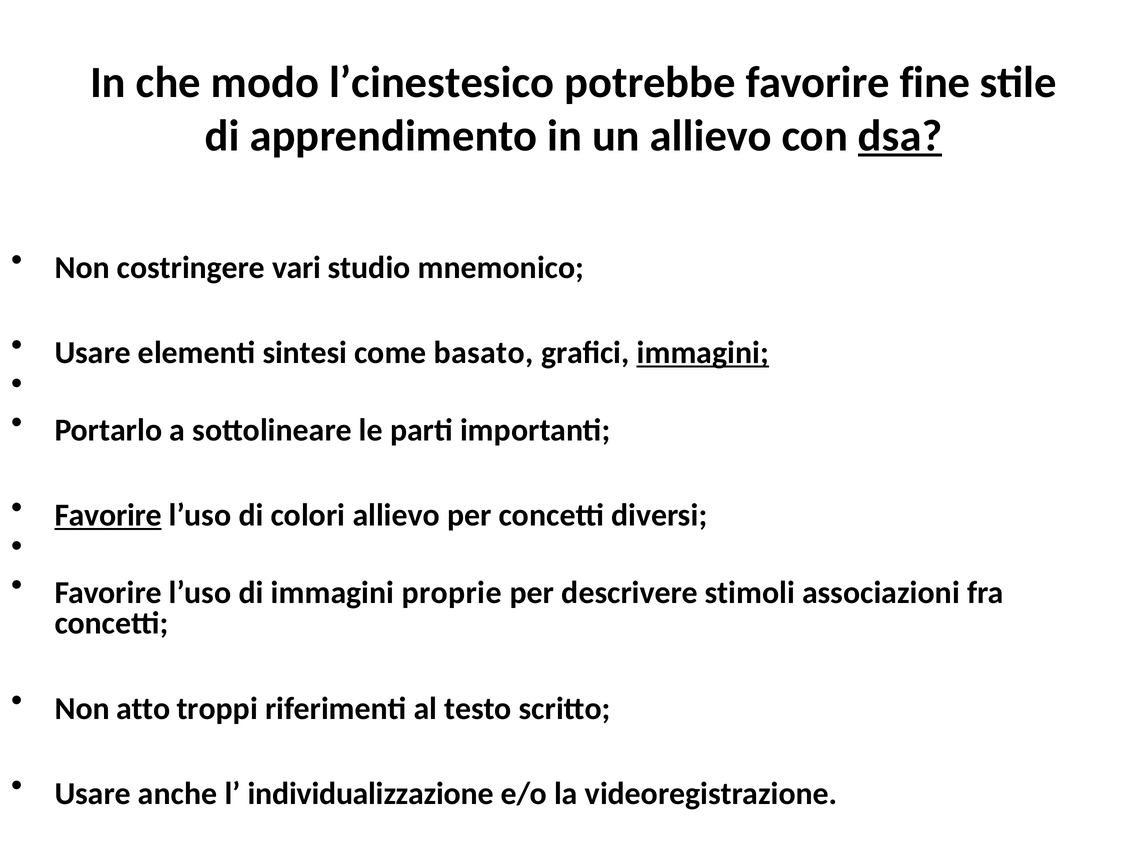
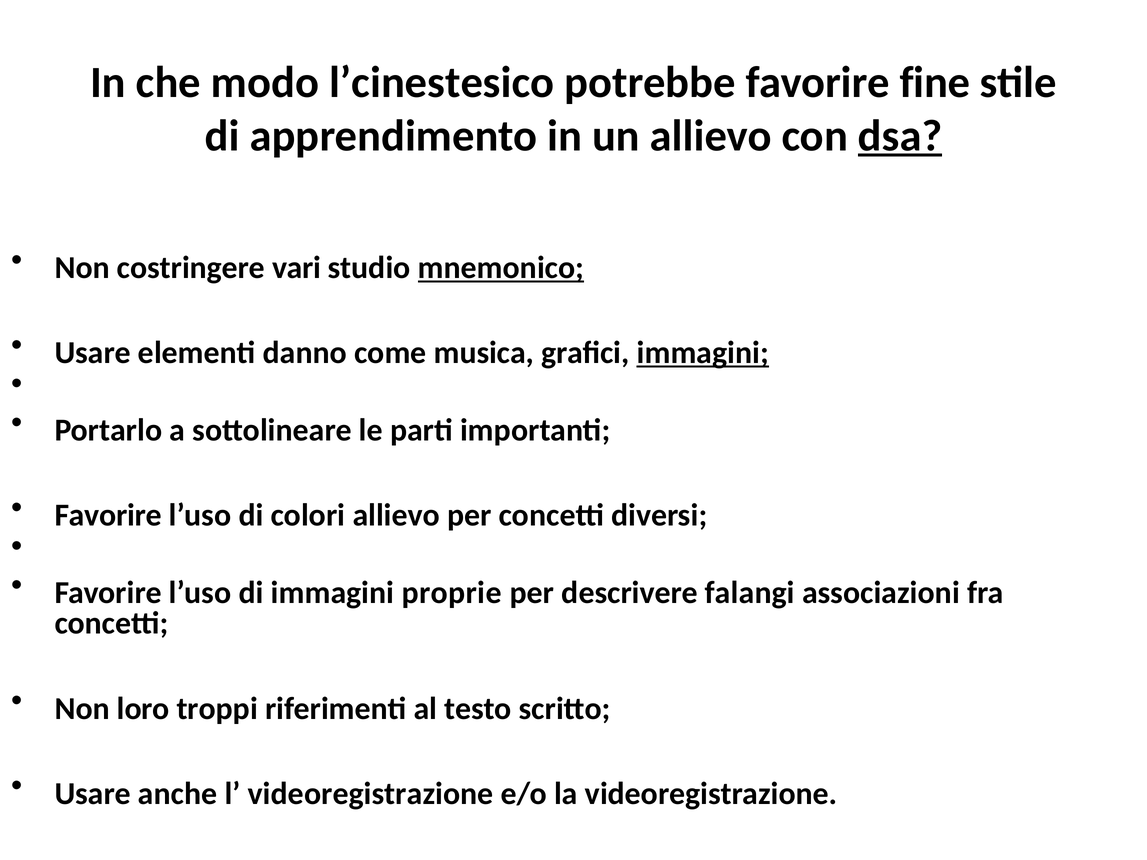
mnemonico underline: none -> present (501, 268)
sintesi: sintesi -> danno (305, 353)
basato: basato -> musica (484, 353)
Favorire underline: present -> none (108, 516)
stimoli: stimoli -> falangi (750, 593)
atto: atto -> loro (143, 709)
l individualizzazione: individualizzazione -> videoregistrazione (371, 794)
